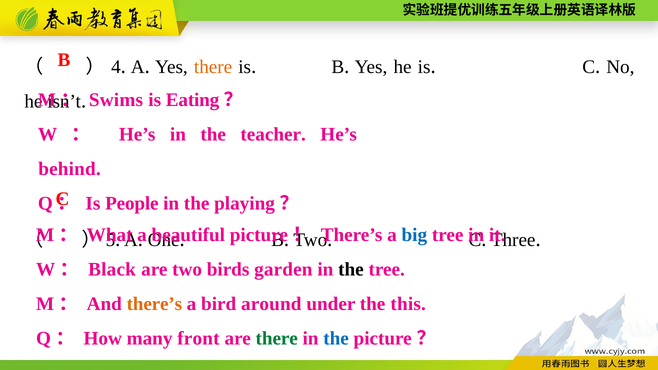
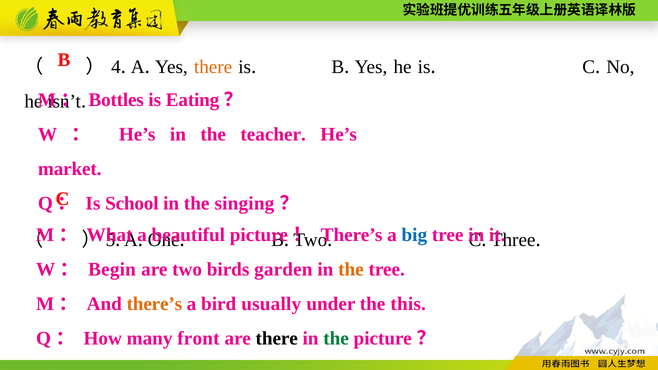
Swims: Swims -> Bottles (116, 100)
behind: behind -> market (70, 169)
People: People -> School (132, 204)
playing: playing -> singing (244, 204)
Black: Black -> Begin (112, 270)
the colour: black -> orange (351, 270)
around: around -> usually (271, 304)
there colour: green -> black (277, 339)
the colour: blue -> green (336, 339)
